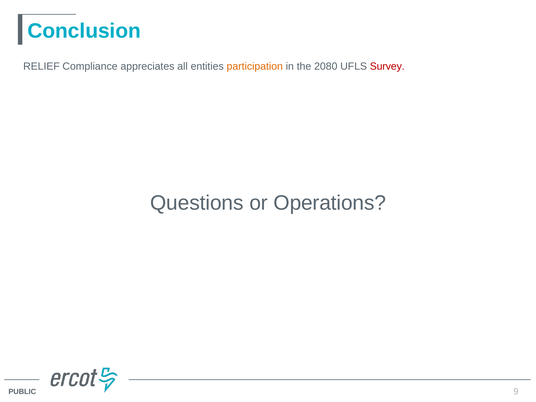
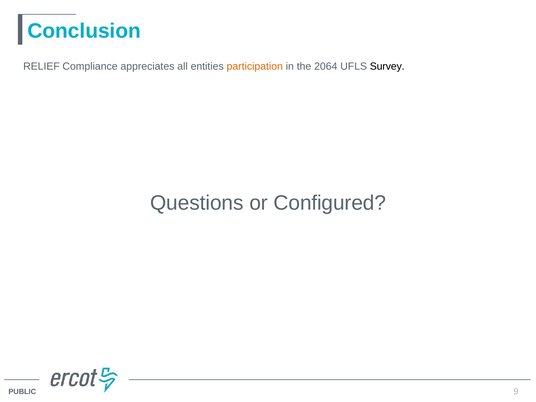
2080: 2080 -> 2064 (326, 67)
Survey colour: red -> black (387, 67)
Operations: Operations -> Configured (330, 203)
